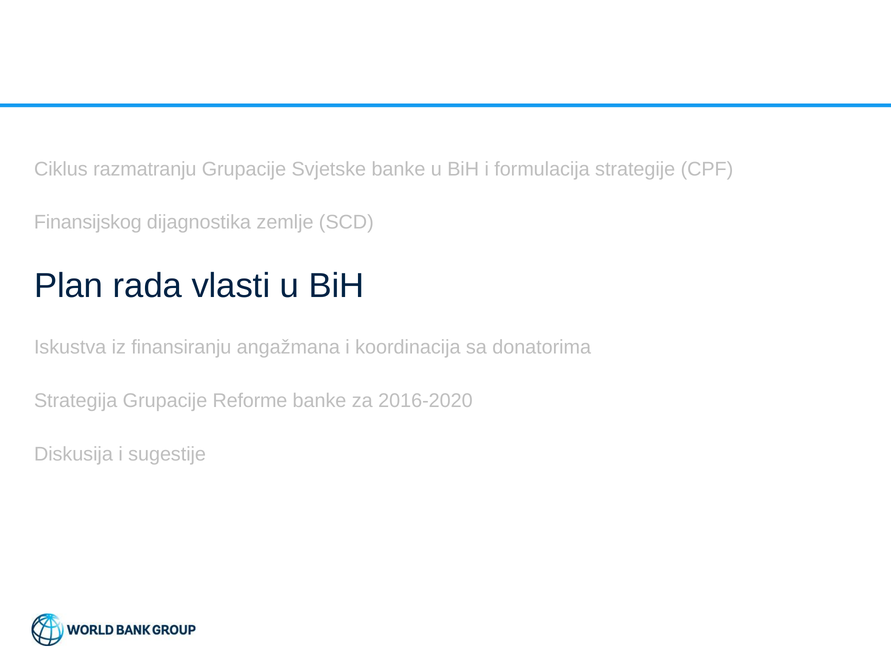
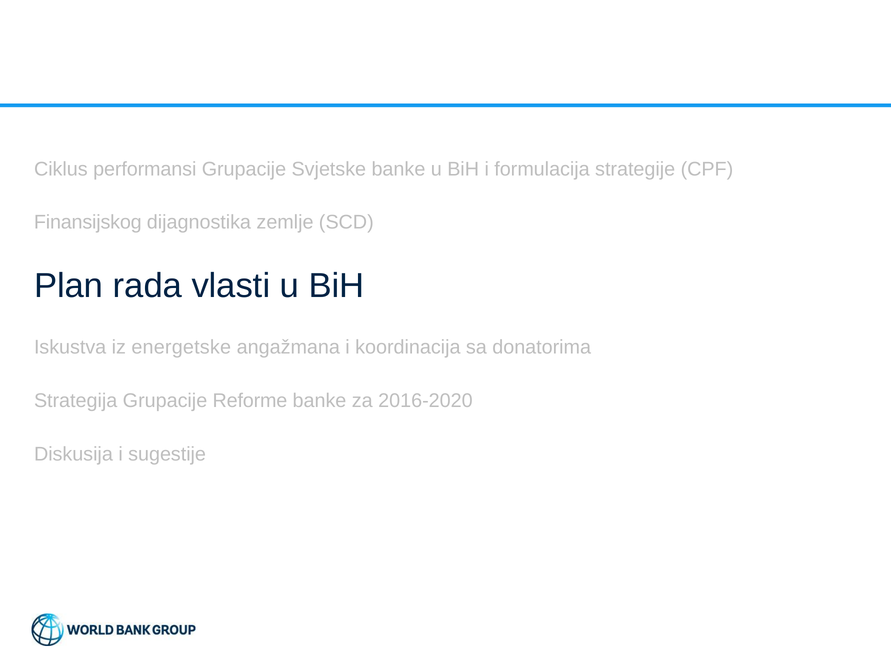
razmatranju: razmatranju -> performansi (145, 169)
finansiranju: finansiranju -> energetske (181, 347)
